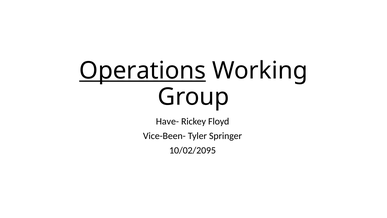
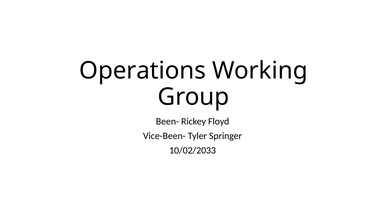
Operations underline: present -> none (143, 71)
Have-: Have- -> Been- (167, 121)
10/02/2095: 10/02/2095 -> 10/02/2033 (193, 150)
